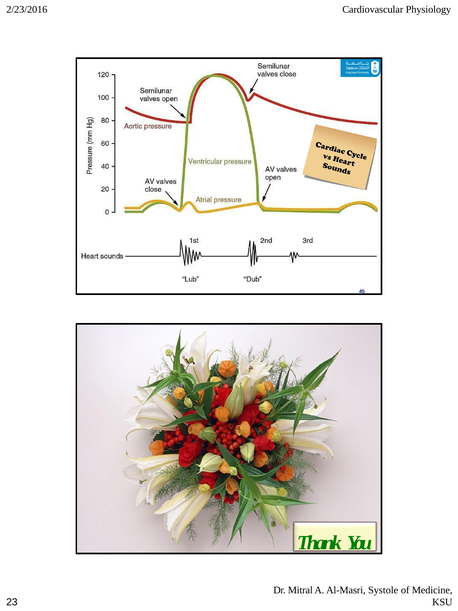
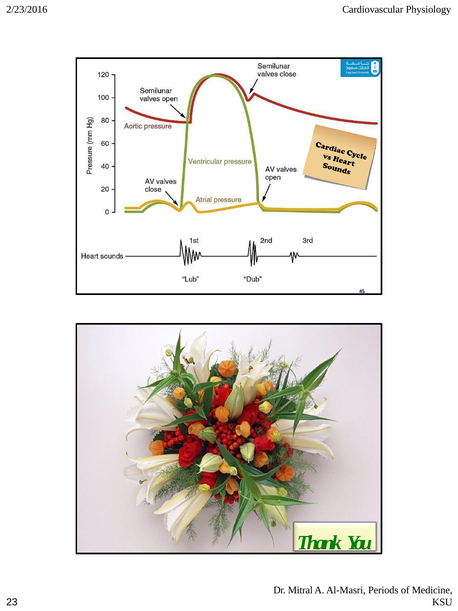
Systole: Systole -> Periods (383, 590)
